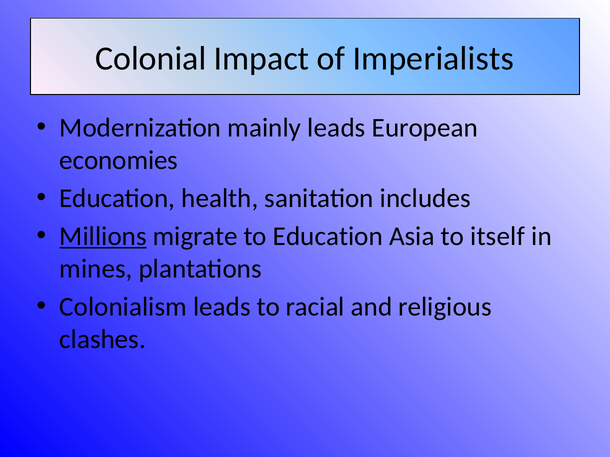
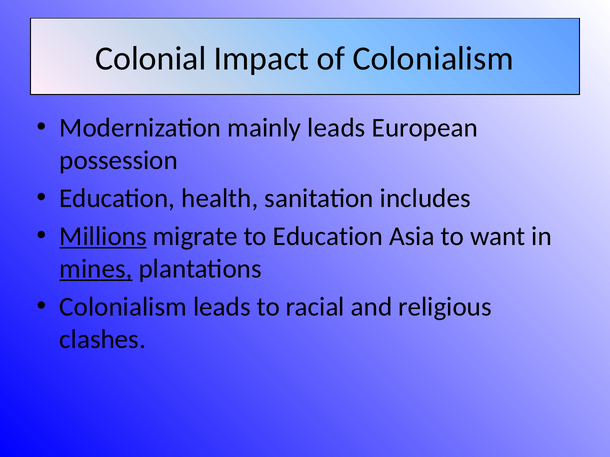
of Imperialists: Imperialists -> Colonialism (433, 59)
economies: economies -> possession (119, 161)
itself: itself -> want (498, 236)
mines underline: none -> present (96, 269)
